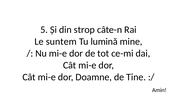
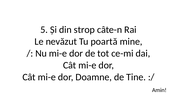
suntem: suntem -> nevăzut (61, 41)
lumină: lumină -> poartă (104, 41)
